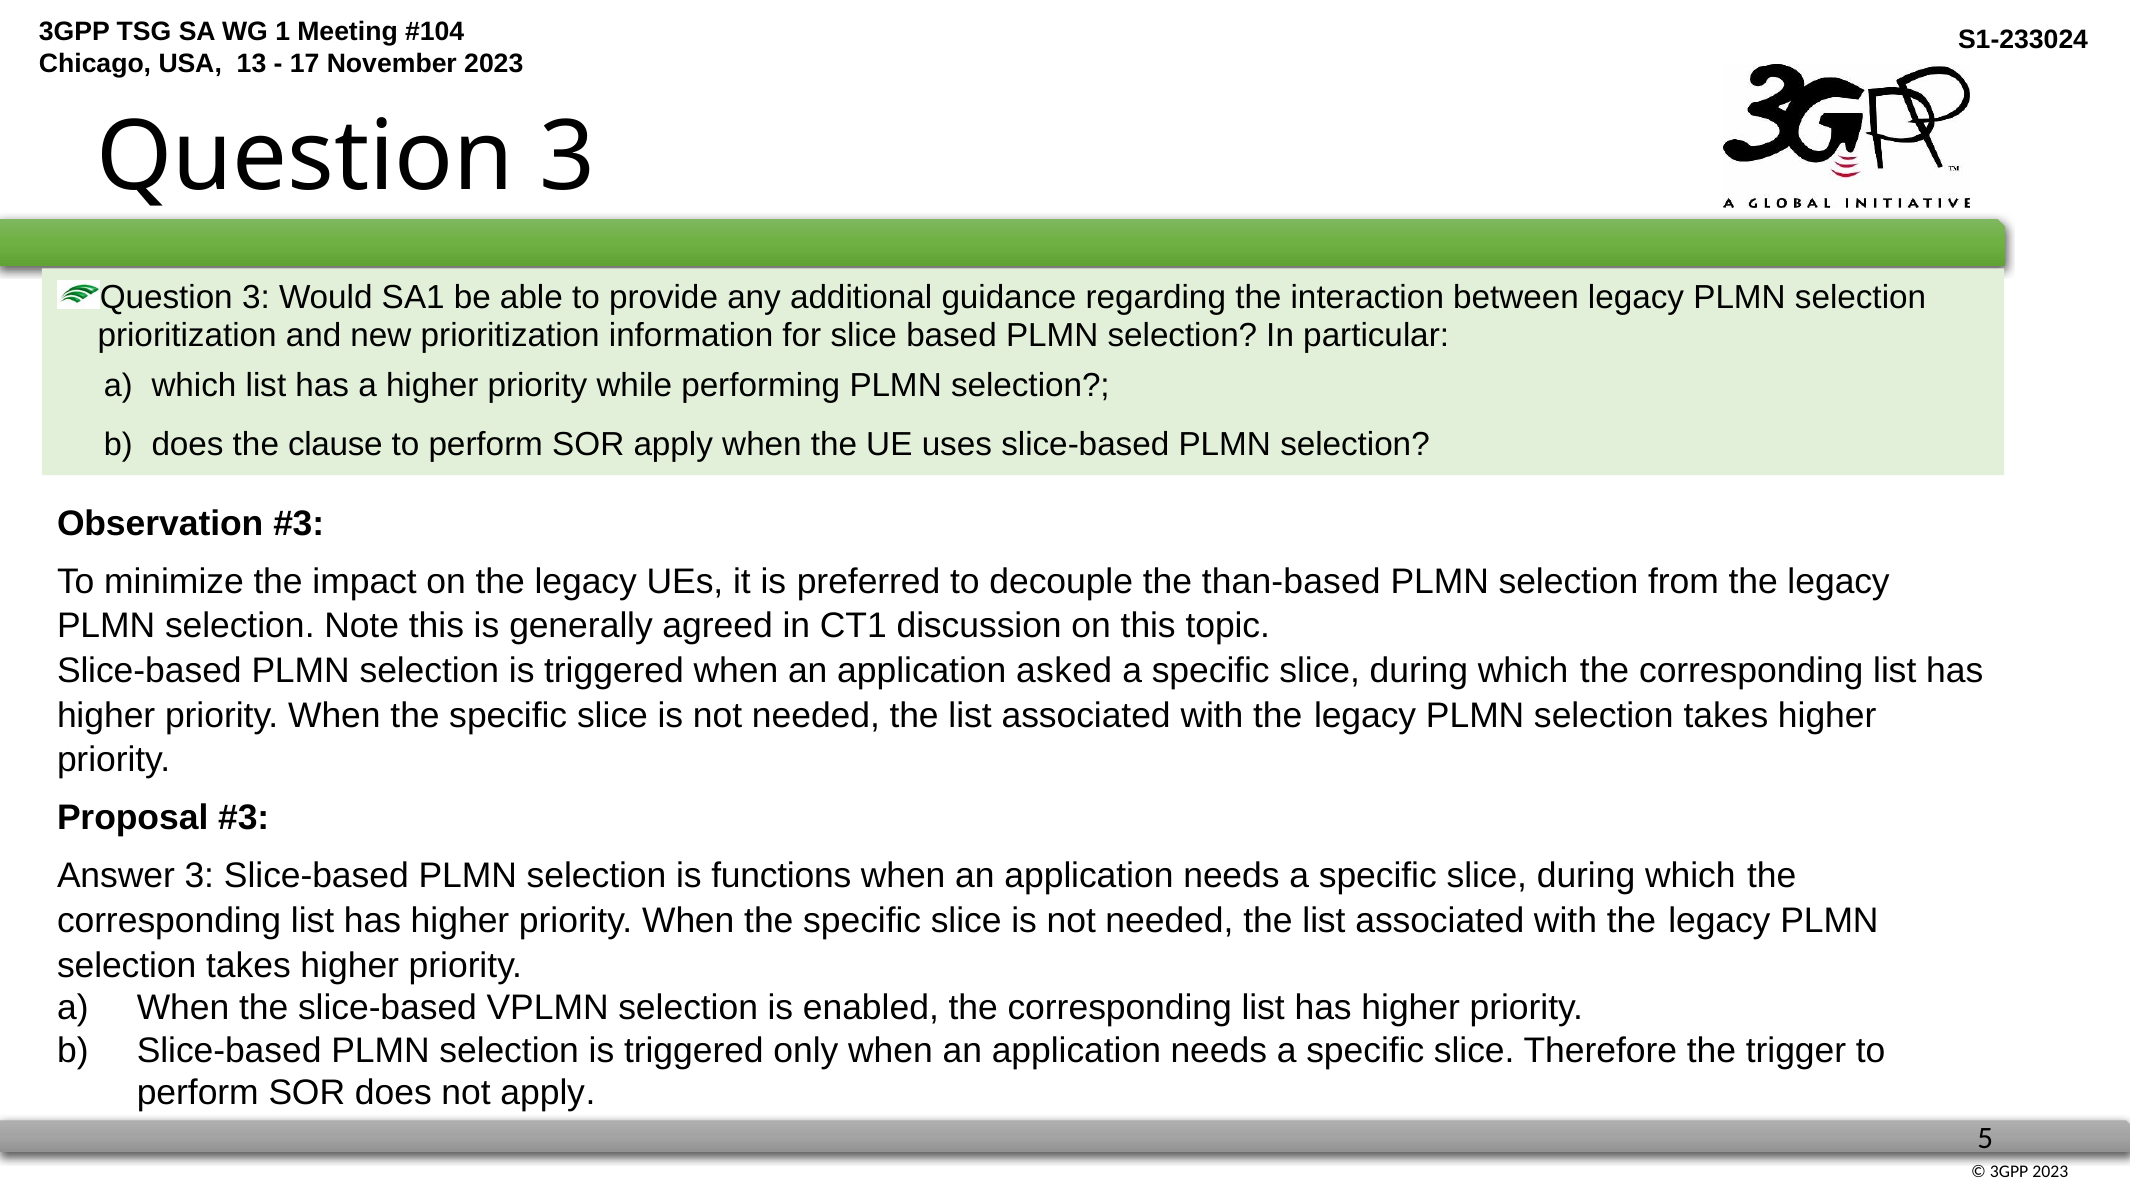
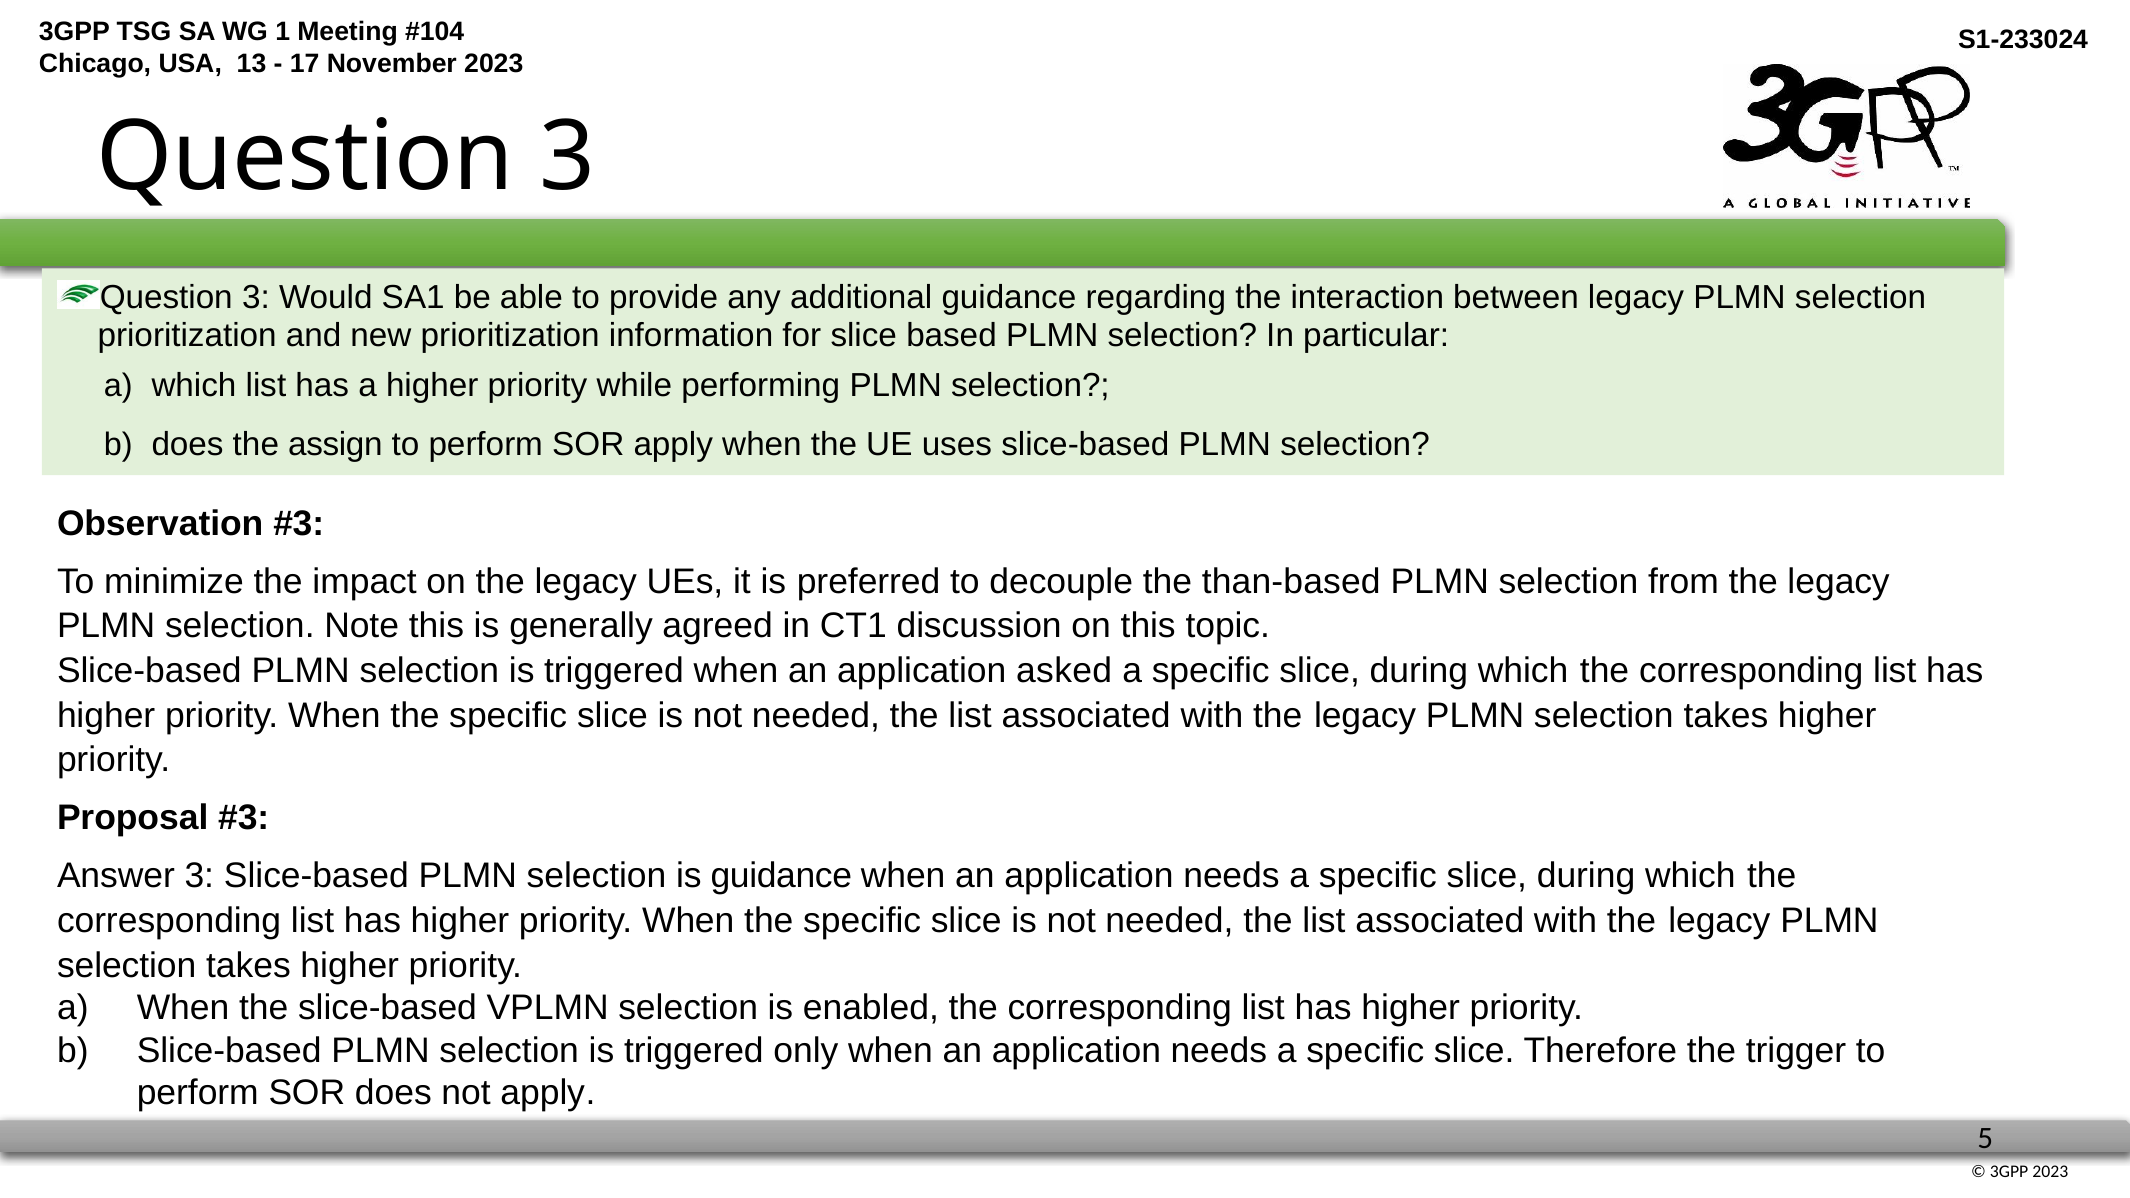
clause: clause -> assign (335, 444)
is functions: functions -> guidance (781, 876)
